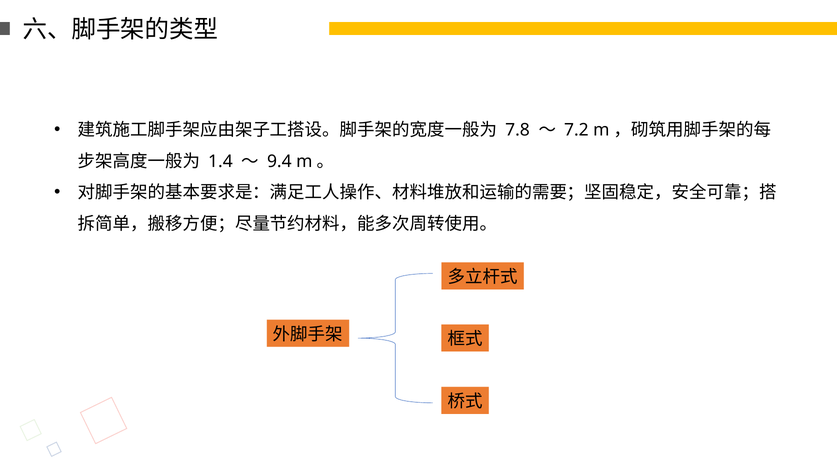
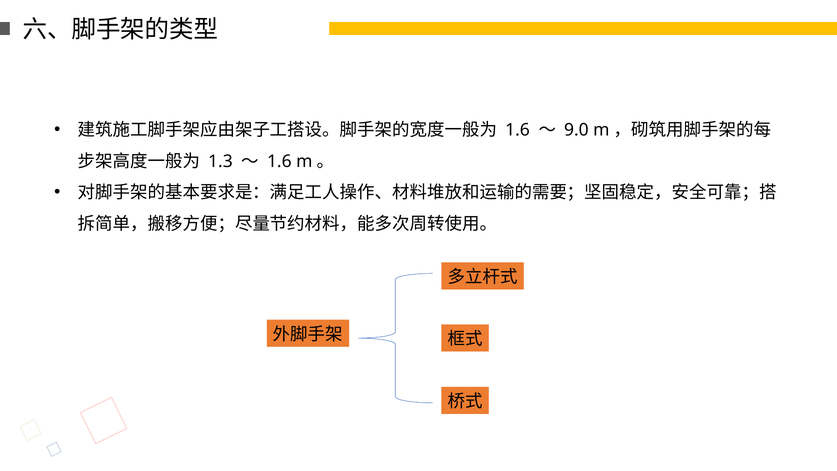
7.8: 7.8 -> 1.6 (517, 130)
7.2: 7.2 -> 9.0 (576, 130)
1.4: 1.4 -> 1.3 (220, 161)
9.4: 9.4 -> 1.6 (279, 161)
